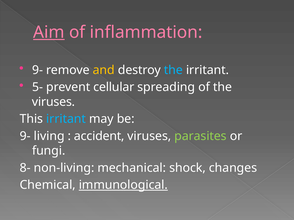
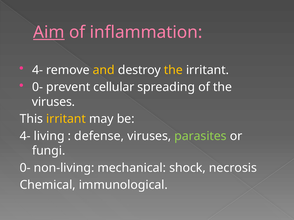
9-: 9- -> 4- (37, 70)
the colour: light blue -> yellow (173, 70)
5-: 5- -> 0- (37, 87)
irritant colour: light blue -> yellow (66, 119)
9-: 9- -> 4- (25, 136)
accident: accident -> defense (99, 136)
8-: 8- -> 0- (25, 168)
changes: changes -> necrosis (233, 168)
immunological underline: present -> none (123, 185)
